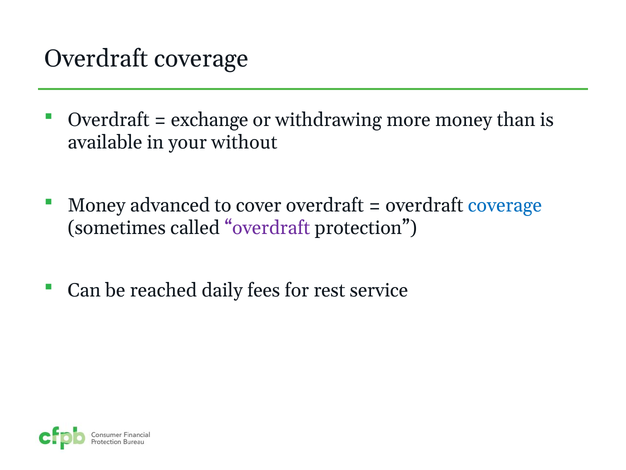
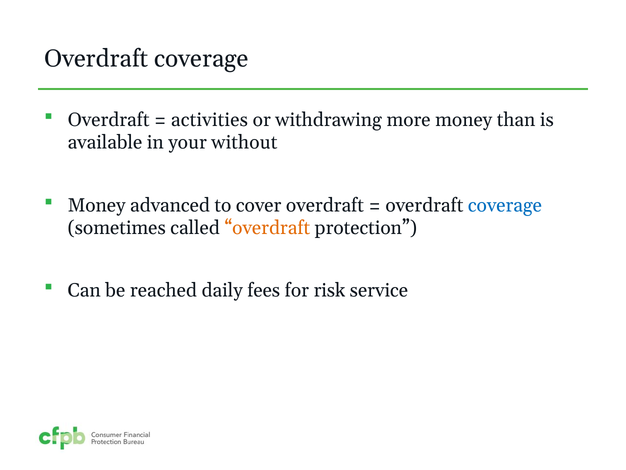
exchange: exchange -> activities (209, 120)
overdraft colour: purple -> orange (267, 228)
rest: rest -> risk (329, 290)
